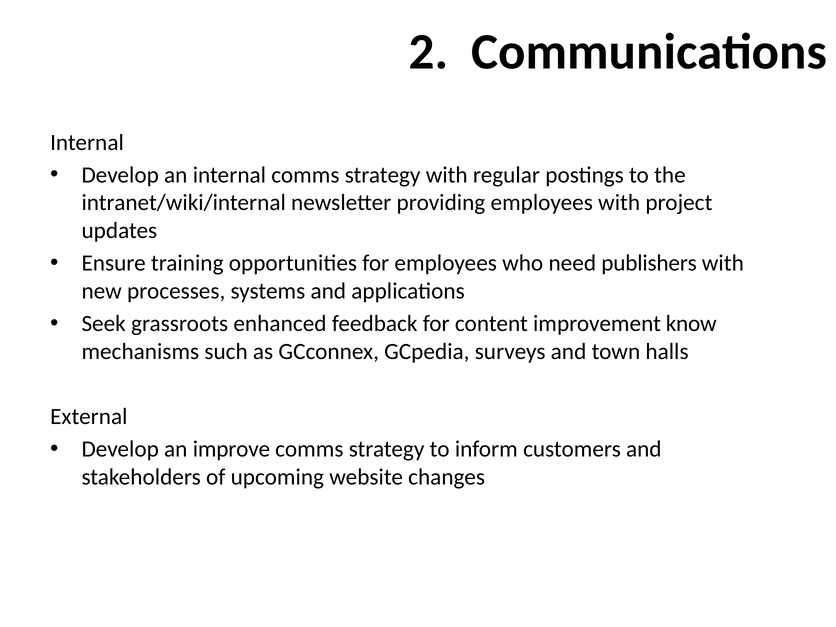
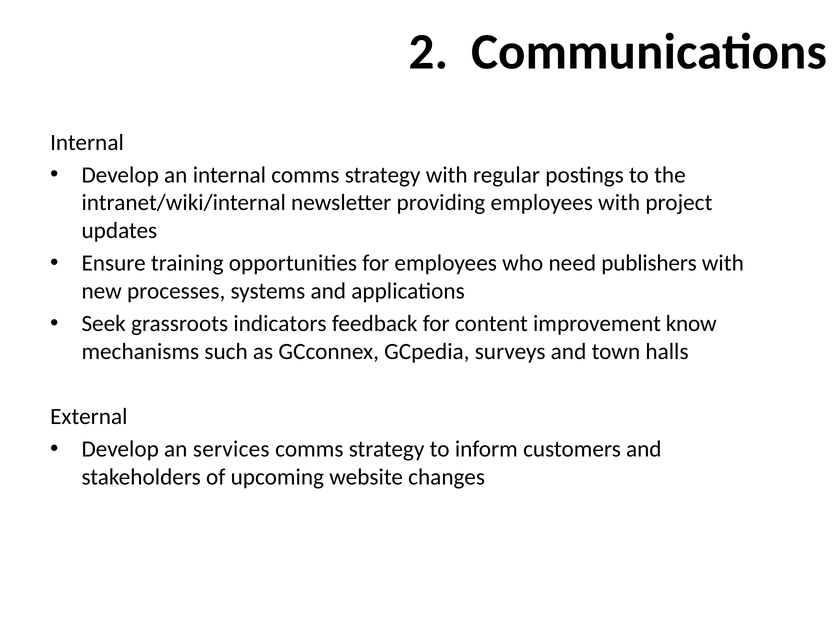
enhanced: enhanced -> indicators (280, 324)
improve: improve -> services (231, 449)
